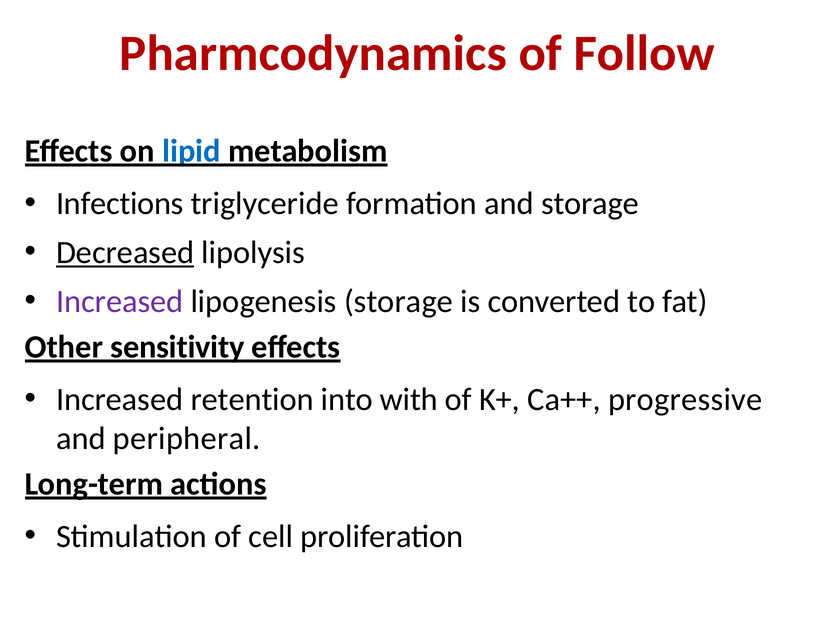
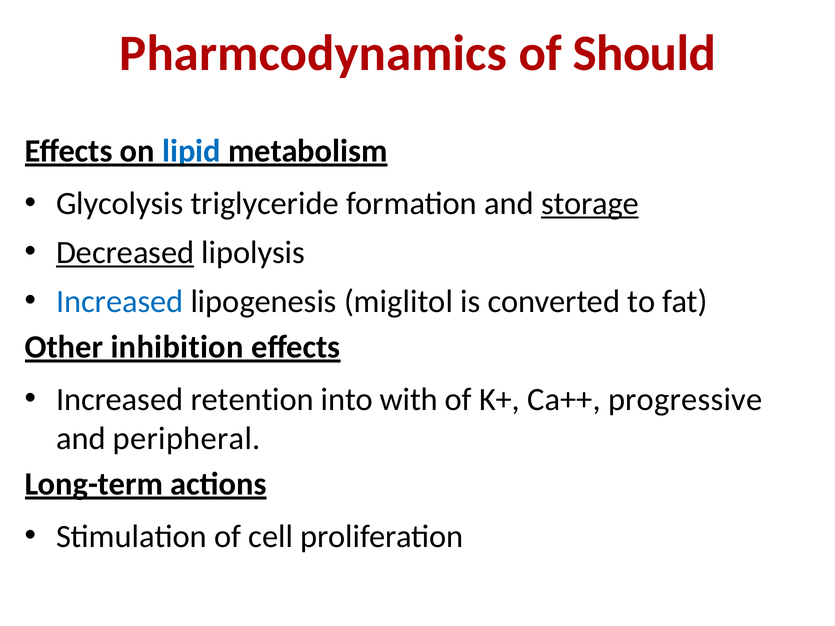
Follow: Follow -> Should (644, 53)
Infections: Infections -> Glycolysis (120, 204)
storage underline: none -> present (590, 204)
Increased colour: purple -> blue (120, 302)
lipogenesis storage: storage -> miglitol (398, 302)
sensitivity: sensitivity -> inhibition (177, 347)
